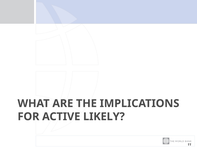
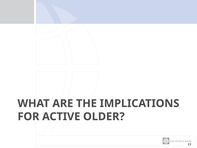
LIKELY: LIKELY -> OLDER (104, 116)
